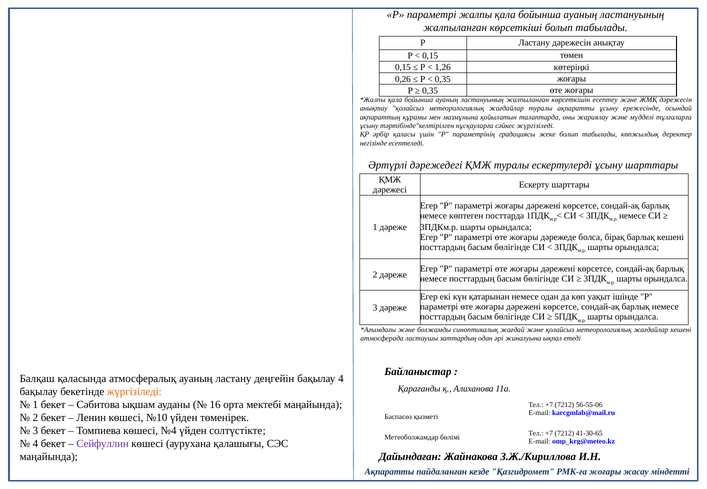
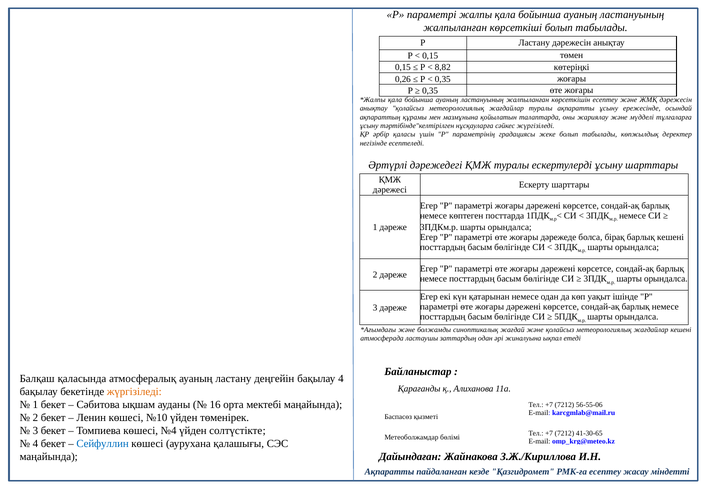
1,26: 1,26 -> 8,82 (443, 67)
Сейфуллин colour: purple -> blue (103, 444)
РМК-ға жоғары: жоғары -> есептеу (605, 472)
